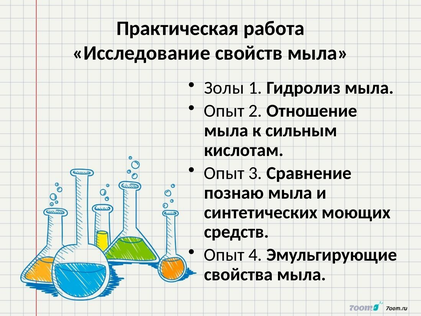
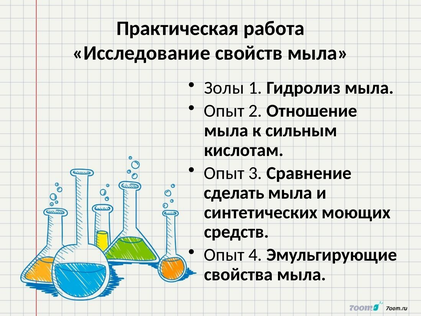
познаю: познаю -> сделать (234, 193)
